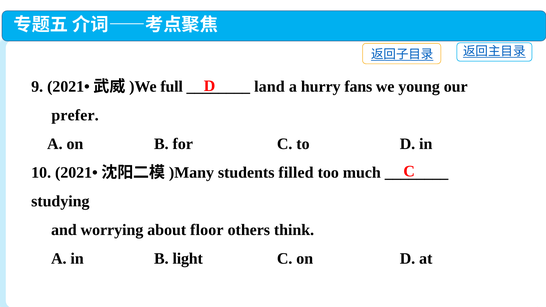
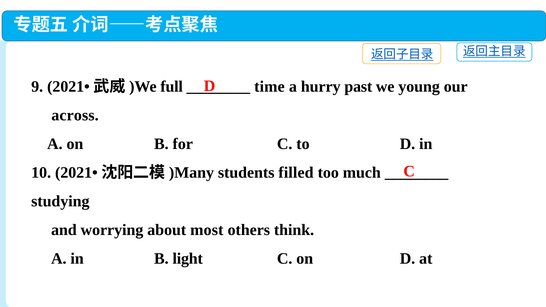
land: land -> time (269, 86)
fans: fans -> past (358, 86)
prefer: prefer -> across (75, 115)
floor: floor -> most (207, 230)
